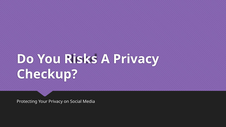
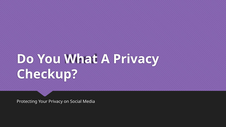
Risks: Risks -> What (81, 59)
